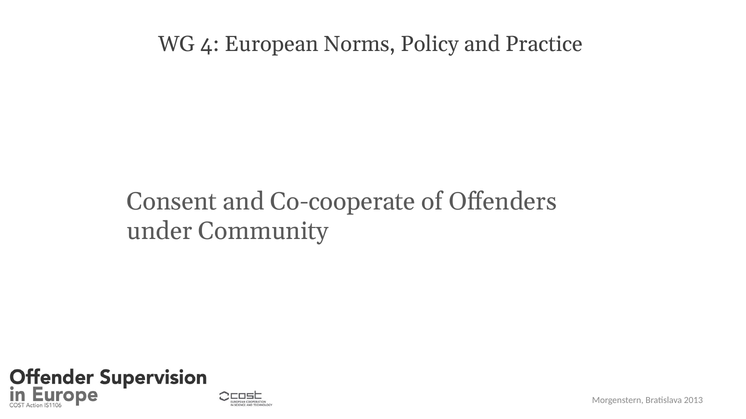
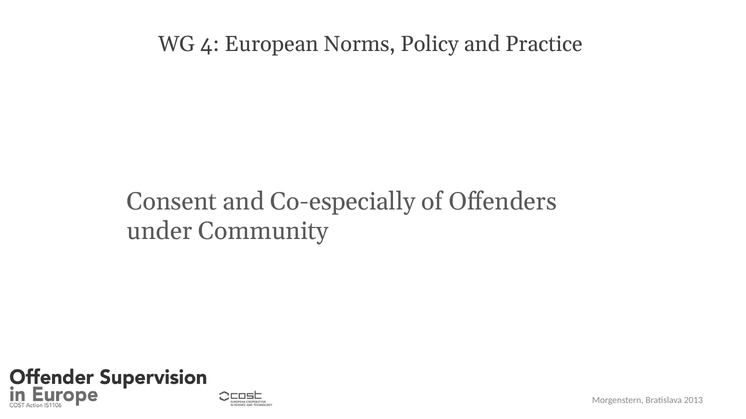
Co-cooperate: Co-cooperate -> Co-especially (343, 202)
